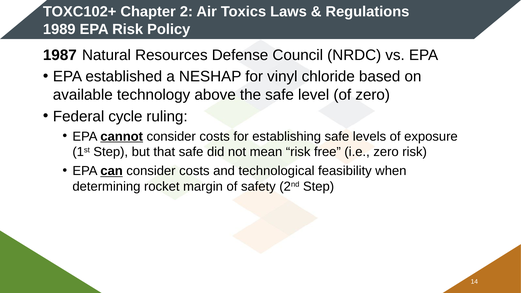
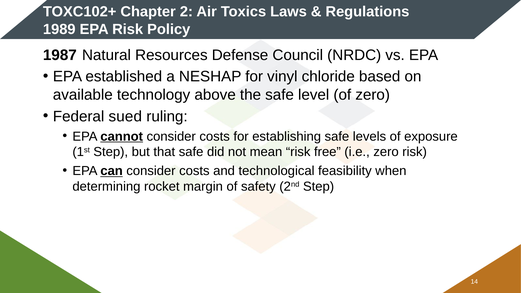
cycle: cycle -> sued (125, 116)
